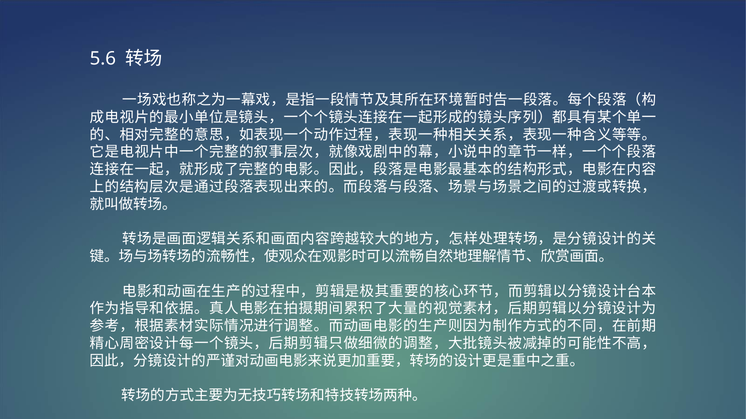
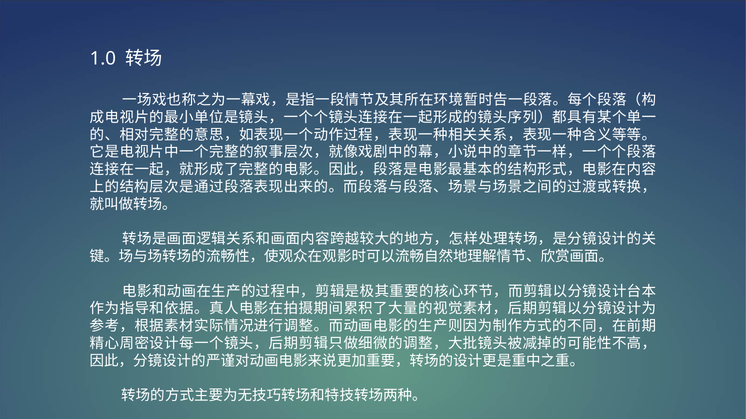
5.6: 5.6 -> 1.0 (103, 59)
